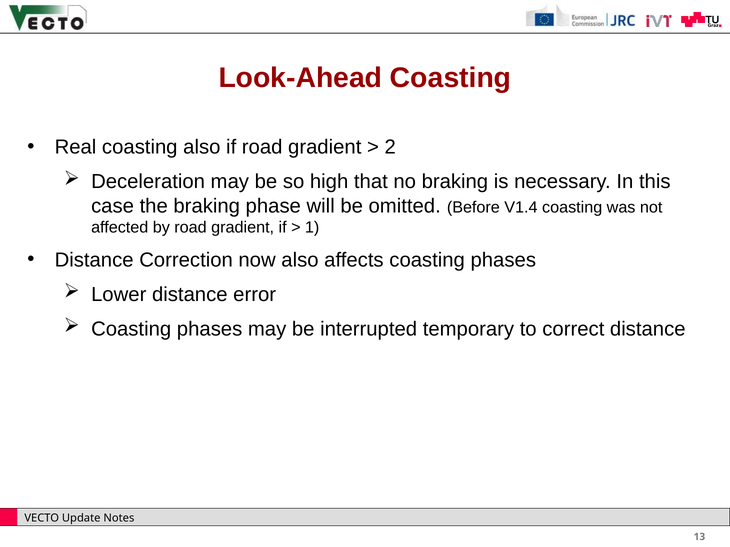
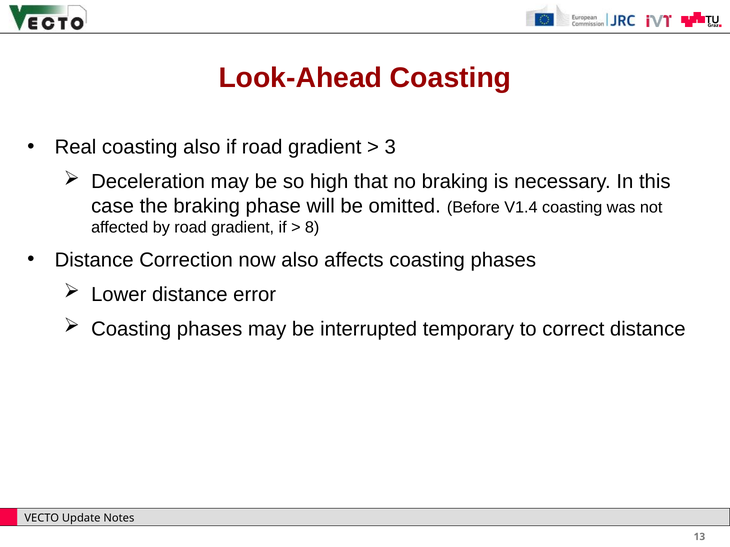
2: 2 -> 3 (390, 147)
1: 1 -> 8 (312, 228)
